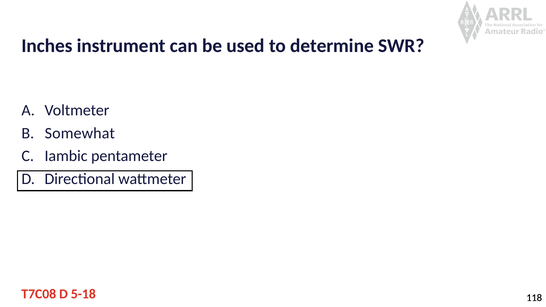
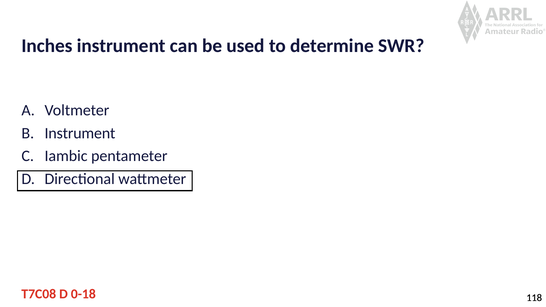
Somewhat: Somewhat -> Instrument (80, 133)
5-18: 5-18 -> 0-18 (83, 294)
